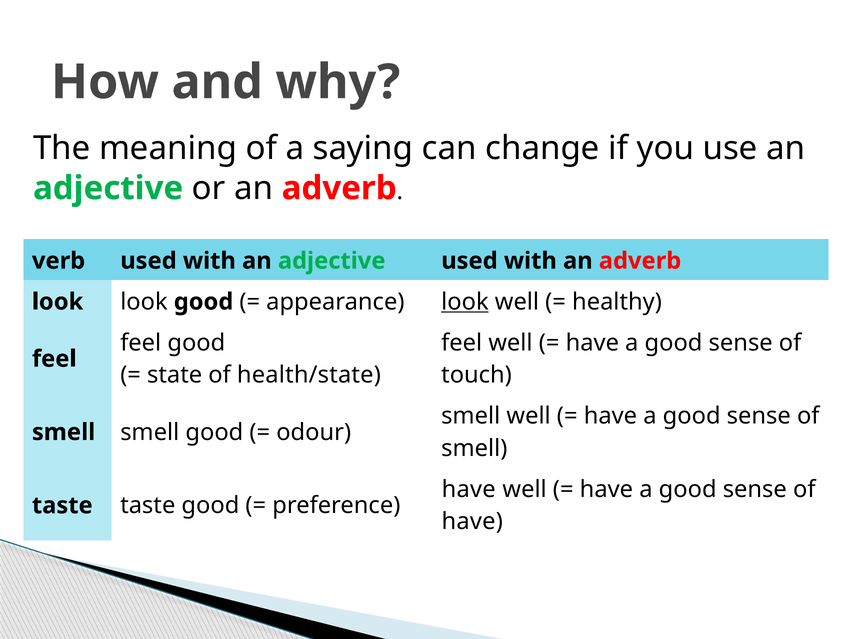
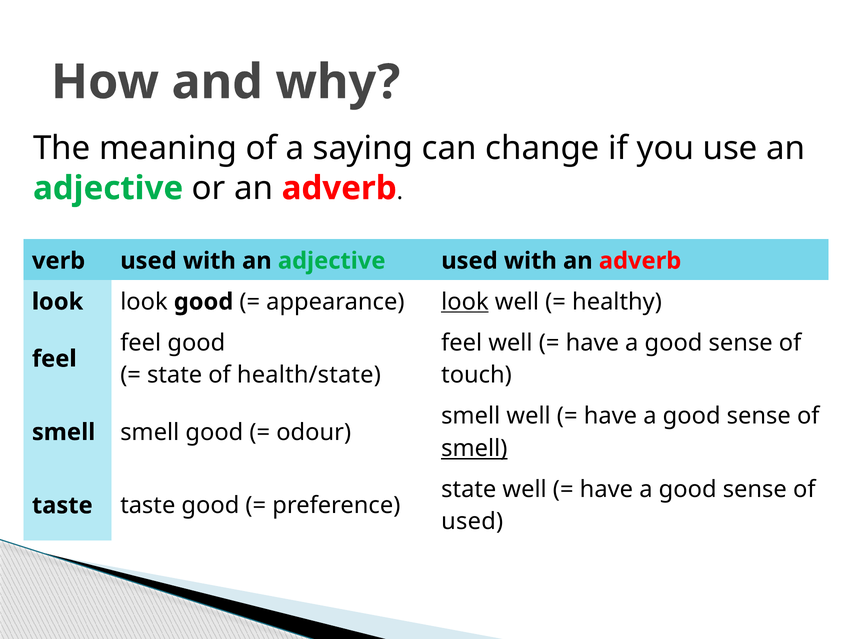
smell underline: none -> present (474, 448)
have: have -> state (469, 489)
have: have -> used (472, 522)
